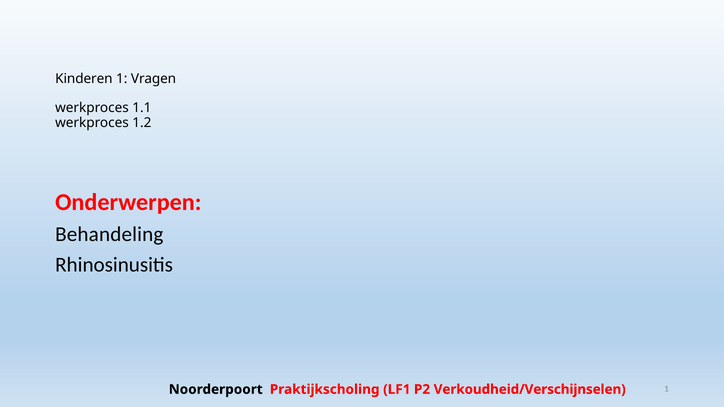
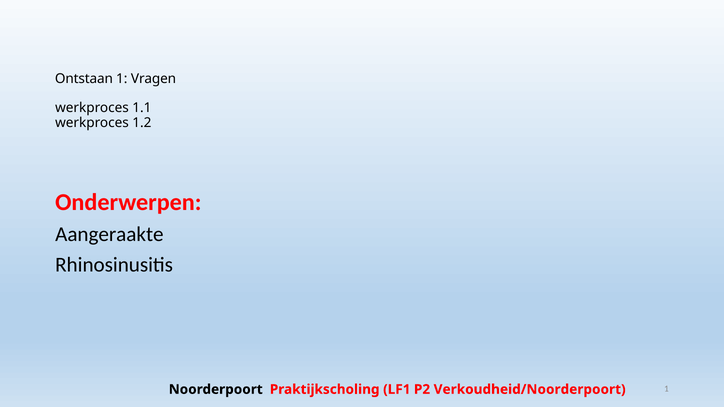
Kinderen: Kinderen -> Ontstaan (84, 79)
Behandeling: Behandeling -> Aangeraakte (109, 235)
Verkoudheid/Verschijnselen: Verkoudheid/Verschijnselen -> Verkoudheid/Noorderpoort (530, 390)
